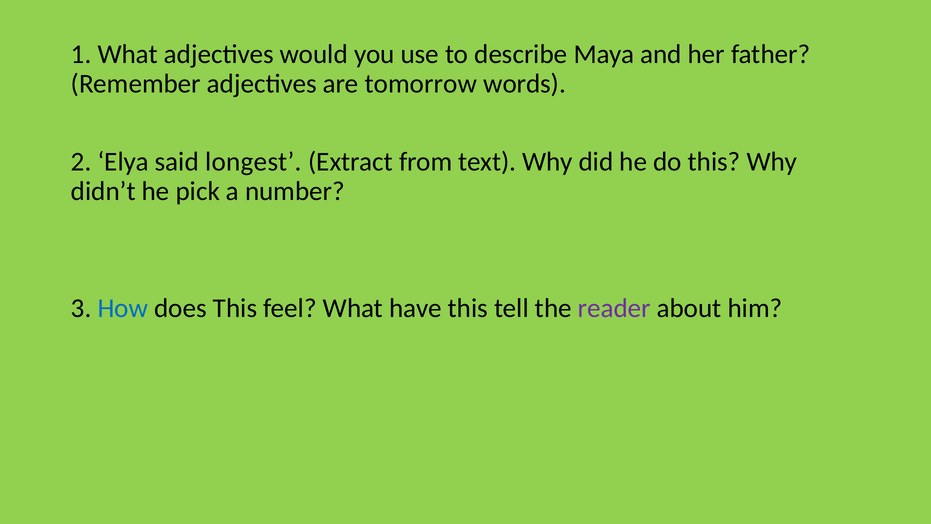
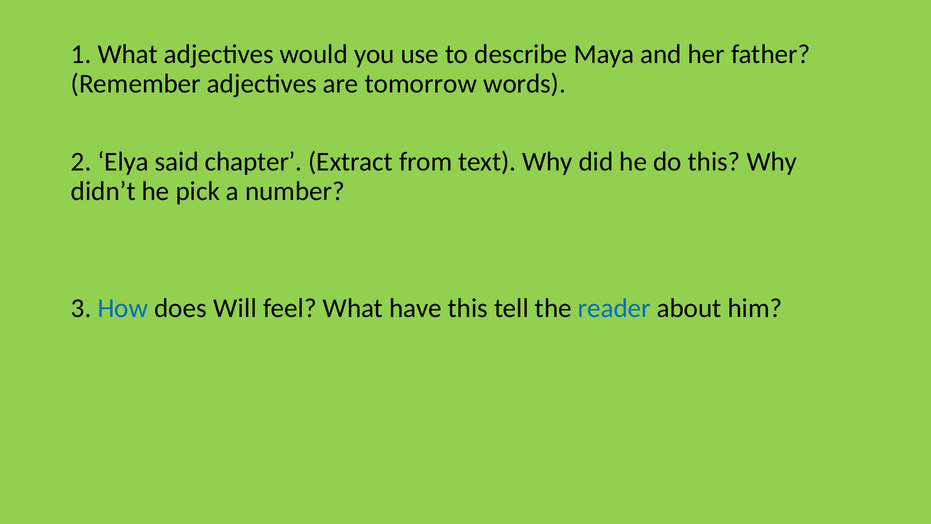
longest: longest -> chapter (254, 162)
does This: This -> Will (235, 308)
reader colour: purple -> blue (614, 308)
